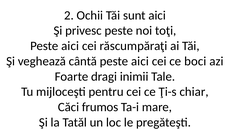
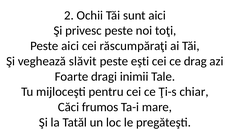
cântă: cântă -> slăvit (83, 61)
aici: aici -> eşti (140, 61)
boci: boci -> drag (195, 61)
